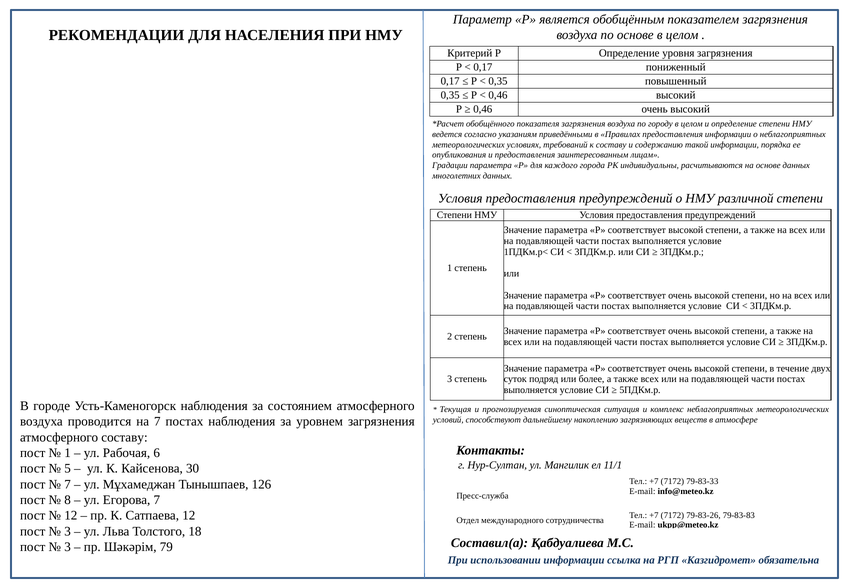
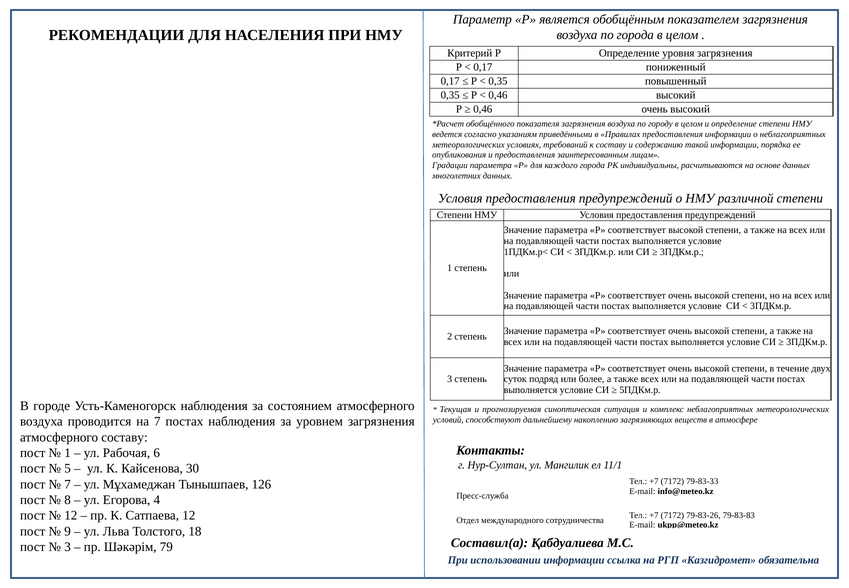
по основе: основе -> города (635, 35)
Егорова 7: 7 -> 4 (157, 500)
3: 3 -> 9 (68, 531)
